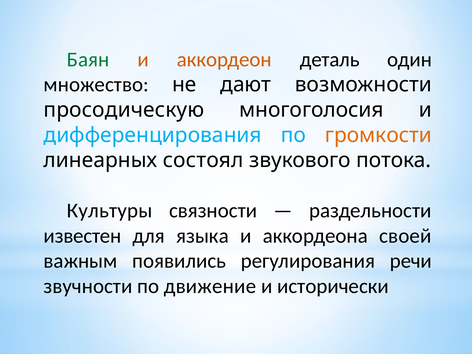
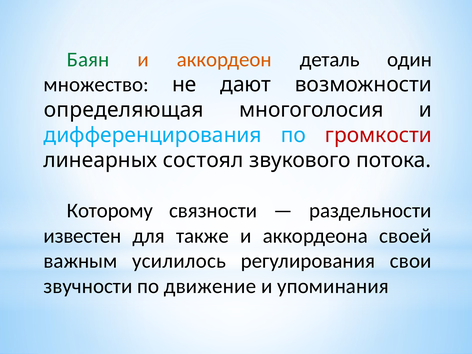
просодическую: просодическую -> определяющая (124, 110)
громкости colour: orange -> red (378, 135)
Культуры: Культуры -> Которому (110, 211)
языка: языка -> также (203, 236)
появились: появились -> усилилось (179, 261)
речи: речи -> свои (411, 261)
исторически: исторически -> упоминания (333, 286)
